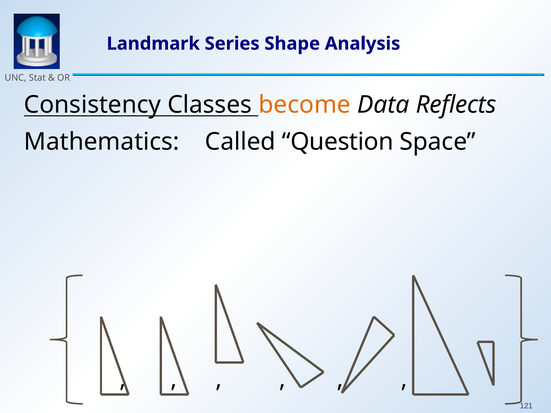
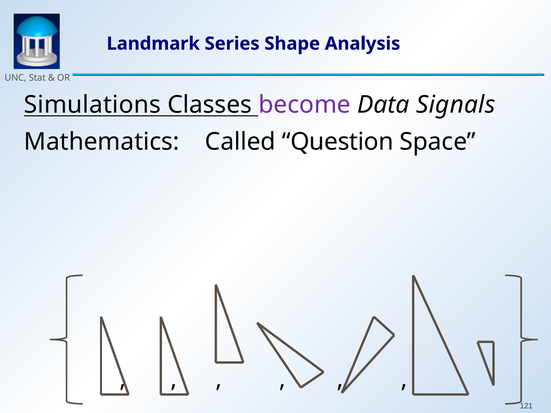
Consistency: Consistency -> Simulations (92, 105)
become colour: orange -> purple (305, 105)
Reflects: Reflects -> Signals (456, 105)
